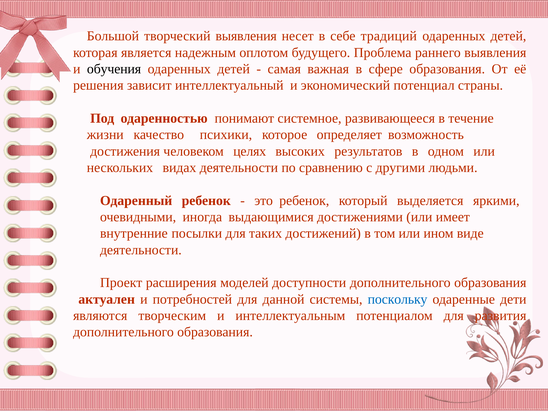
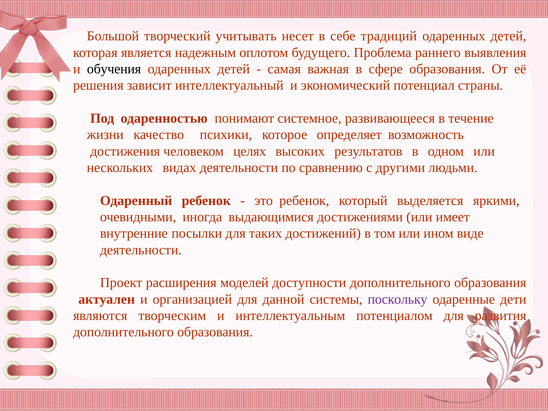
творческий выявления: выявления -> учитывать (246, 36)
потребностей: потребностей -> организацией (192, 299)
поскольку colour: blue -> purple (398, 299)
